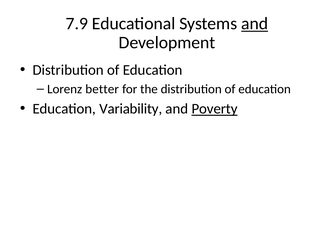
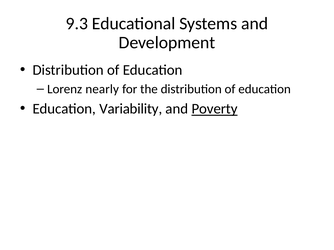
7.9: 7.9 -> 9.3 (77, 24)
and underline: present -> none (255, 24)
better: better -> nearly (102, 89)
